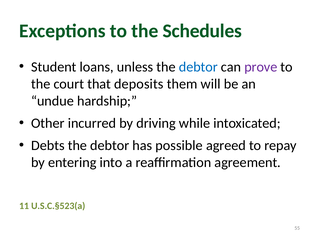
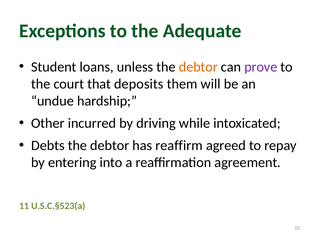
Schedules: Schedules -> Adequate (202, 31)
debtor colour: blue -> orange (198, 67)
possible: possible -> reaffirm (179, 146)
